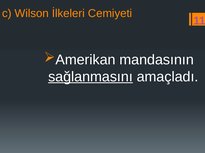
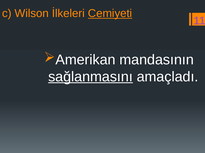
Cemiyeti underline: none -> present (110, 13)
